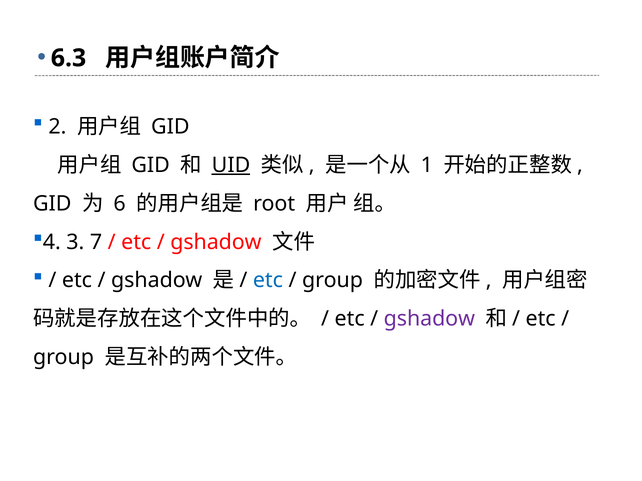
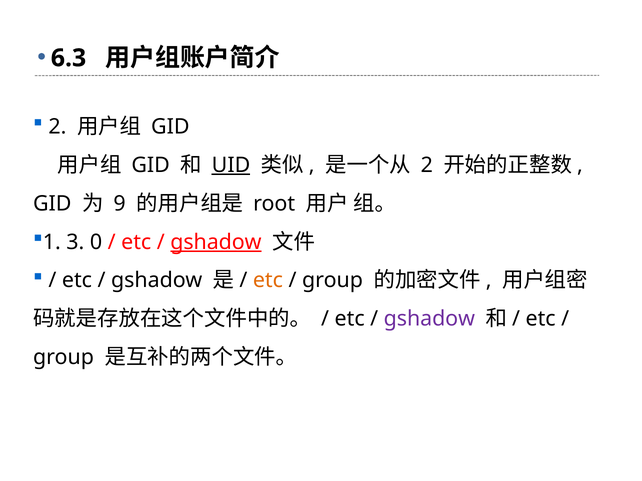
1: 1 -> 2 (427, 165)
6: 6 -> 9 (120, 204)
4: 4 -> 1 (52, 242)
7: 7 -> 0 (96, 242)
gshadow underline: none -> present (216, 242)
etc colour: blue -> orange (268, 281)
